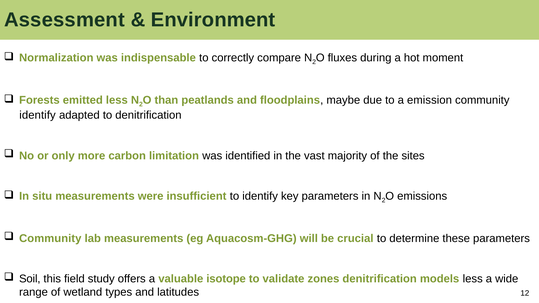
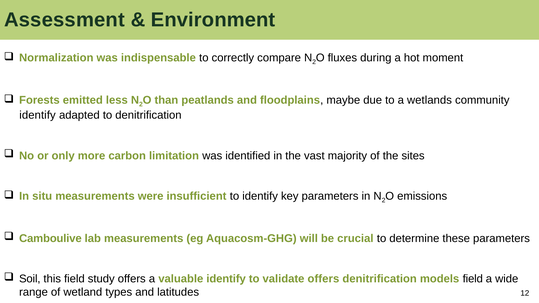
emission: emission -> wetlands (429, 100)
Community: Community -> Camboulive (50, 239)
valuable isotope: isotope -> identify (226, 279)
validate zones: zones -> offers (323, 279)
models less: less -> field (473, 279)
